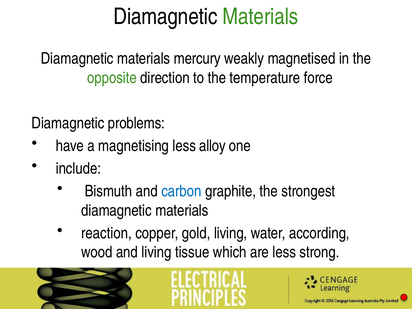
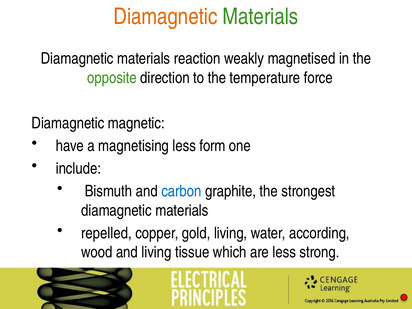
Diamagnetic colour: black -> orange (165, 17)
mercury: mercury -> reaction (197, 59)
problems: problems -> magnetic (136, 123)
alloy: alloy -> form (212, 146)
reaction: reaction -> repelled (106, 233)
